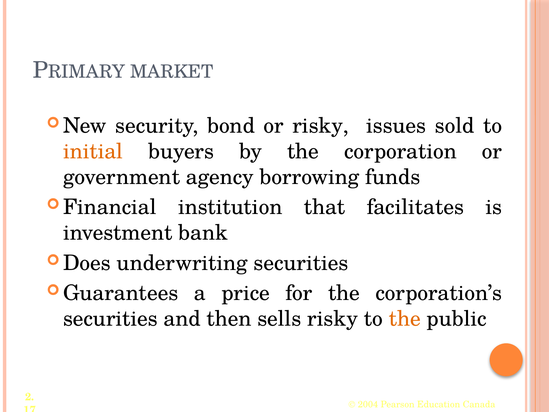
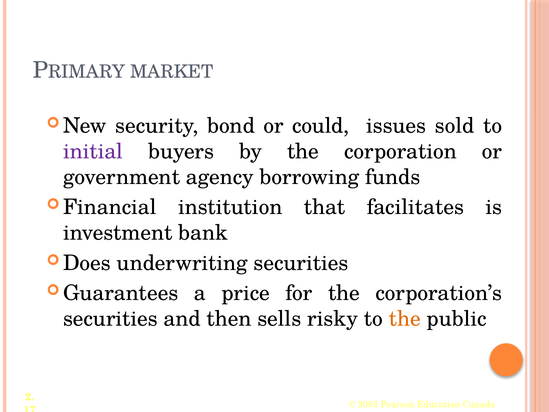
or risky: risky -> could (321, 126)
initial colour: orange -> purple (93, 151)
2004: 2004 -> 2085 (368, 404)
